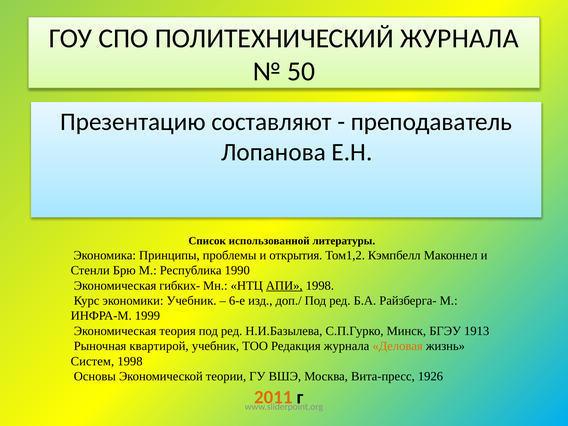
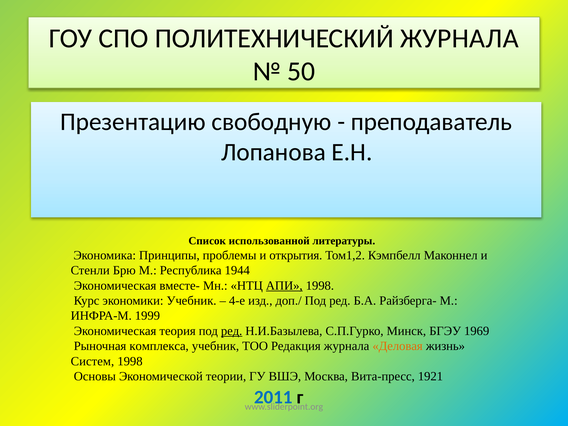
составляют: составляют -> свободную (271, 122)
1990: 1990 -> 1944 (237, 270)
гибких-: гибких- -> вместе- (180, 286)
6-е: 6-е -> 4-е (237, 301)
ред underline: none -> present (232, 331)
1913: 1913 -> 1969 (477, 331)
квартирой: квартирой -> комплекса (159, 346)
1926: 1926 -> 1921 (430, 376)
2011 colour: orange -> blue (273, 397)
